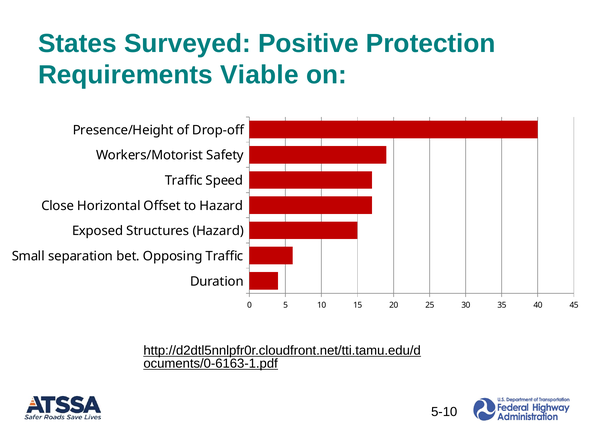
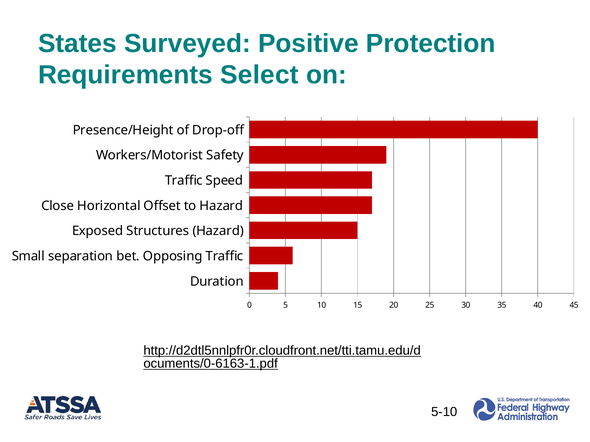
Viable: Viable -> Select (259, 75)
